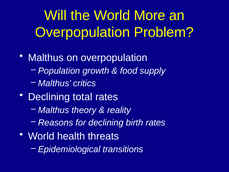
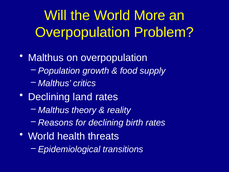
total: total -> land (83, 97)
